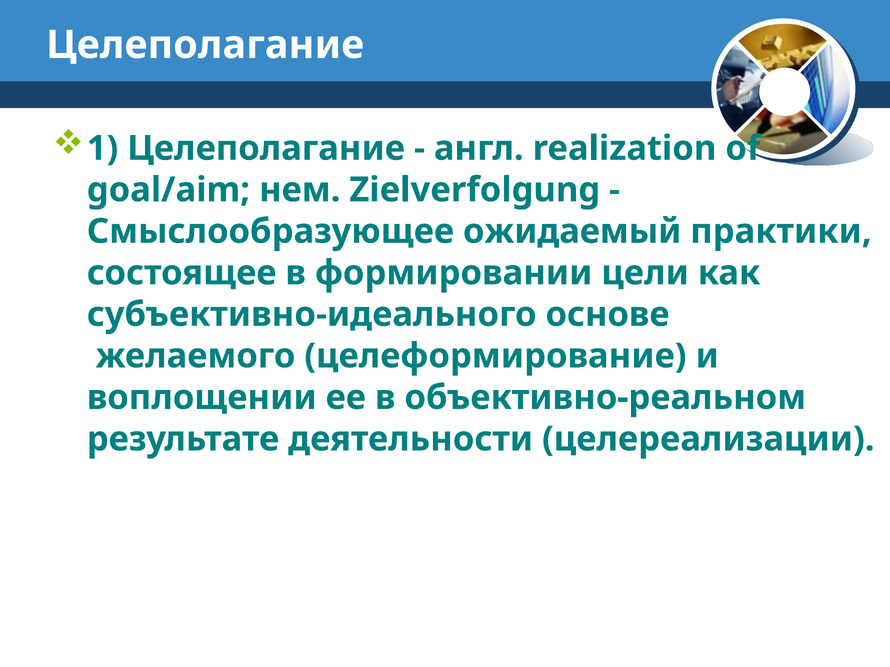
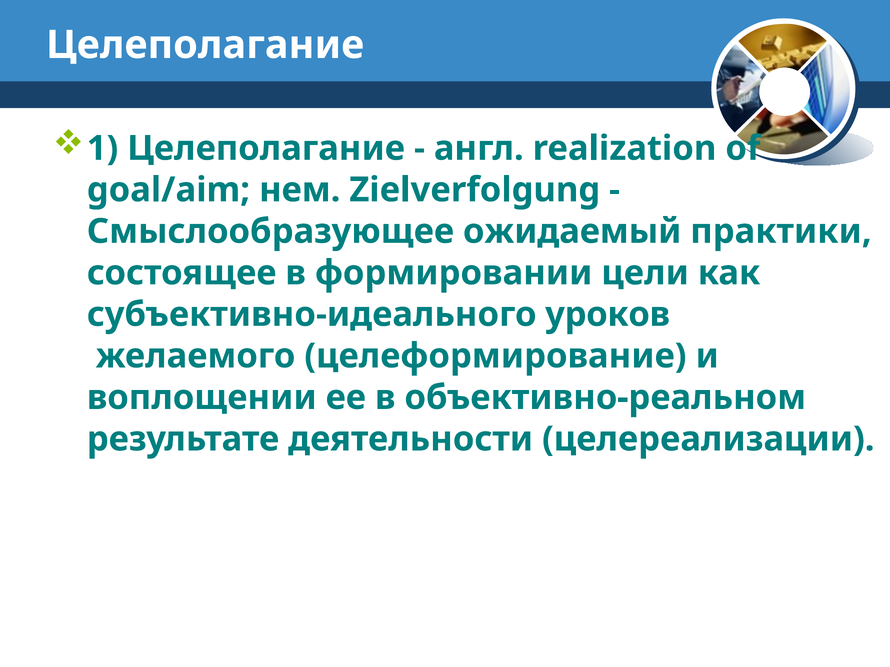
основе: основе -> уроков (608, 315)
